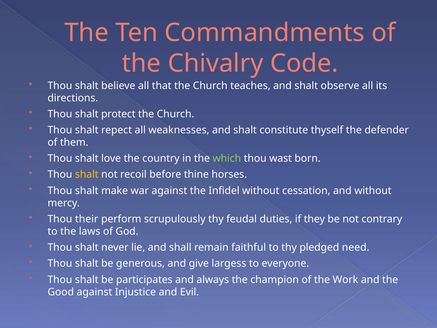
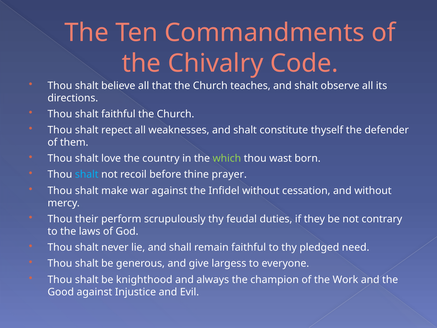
shalt protect: protect -> faithful (118, 114)
shalt colour: yellow -> light blue (87, 174)
horses: horses -> prayer (229, 174)
participates: participates -> knighthood (144, 279)
